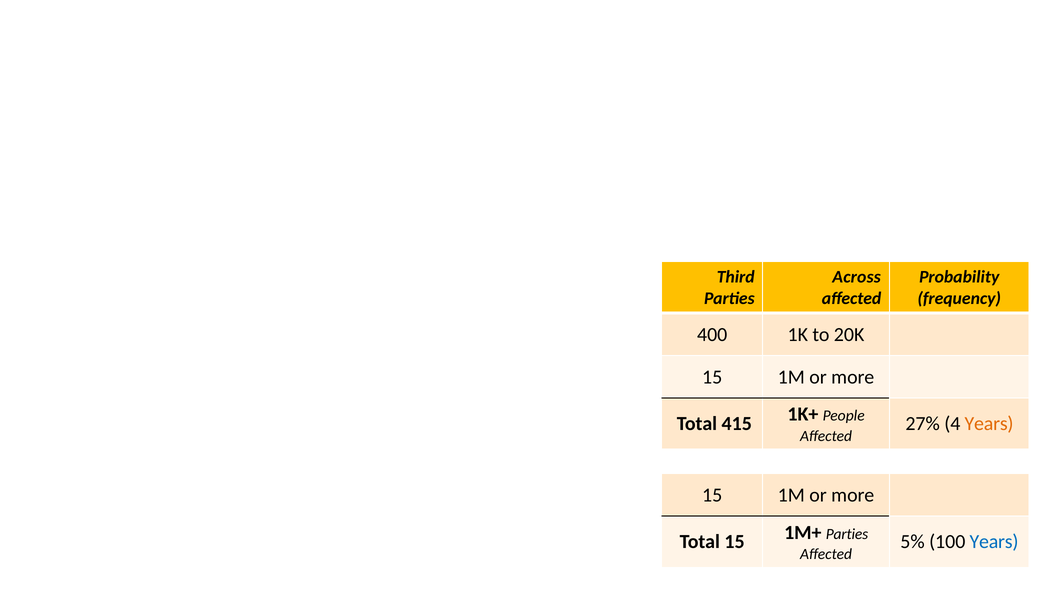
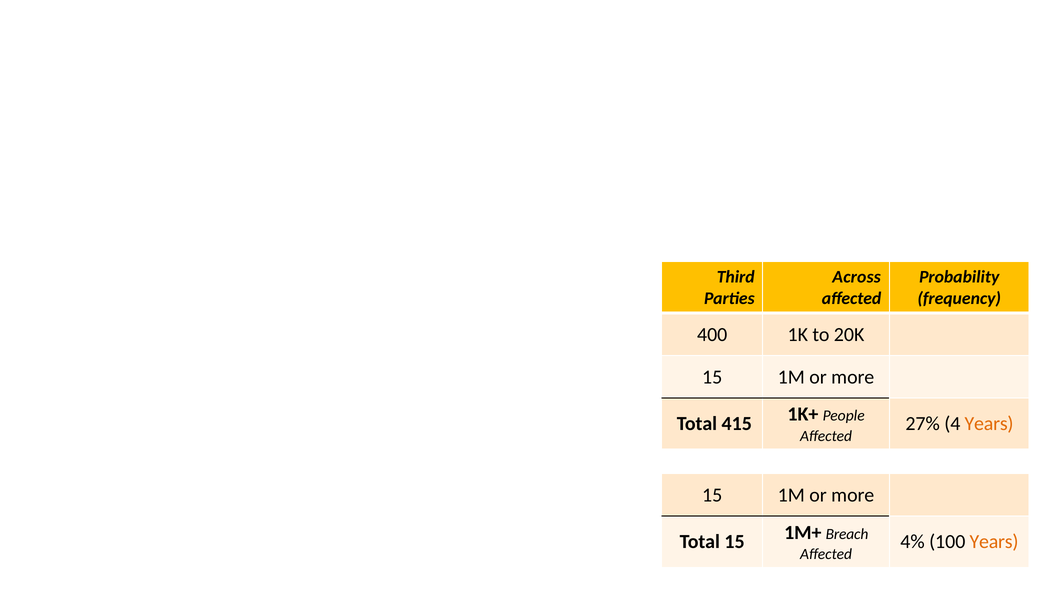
1M+ Parties: Parties -> Breach (847, 534)
5%: 5% -> 4% (913, 542)
Years colour: blue -> orange (994, 542)
